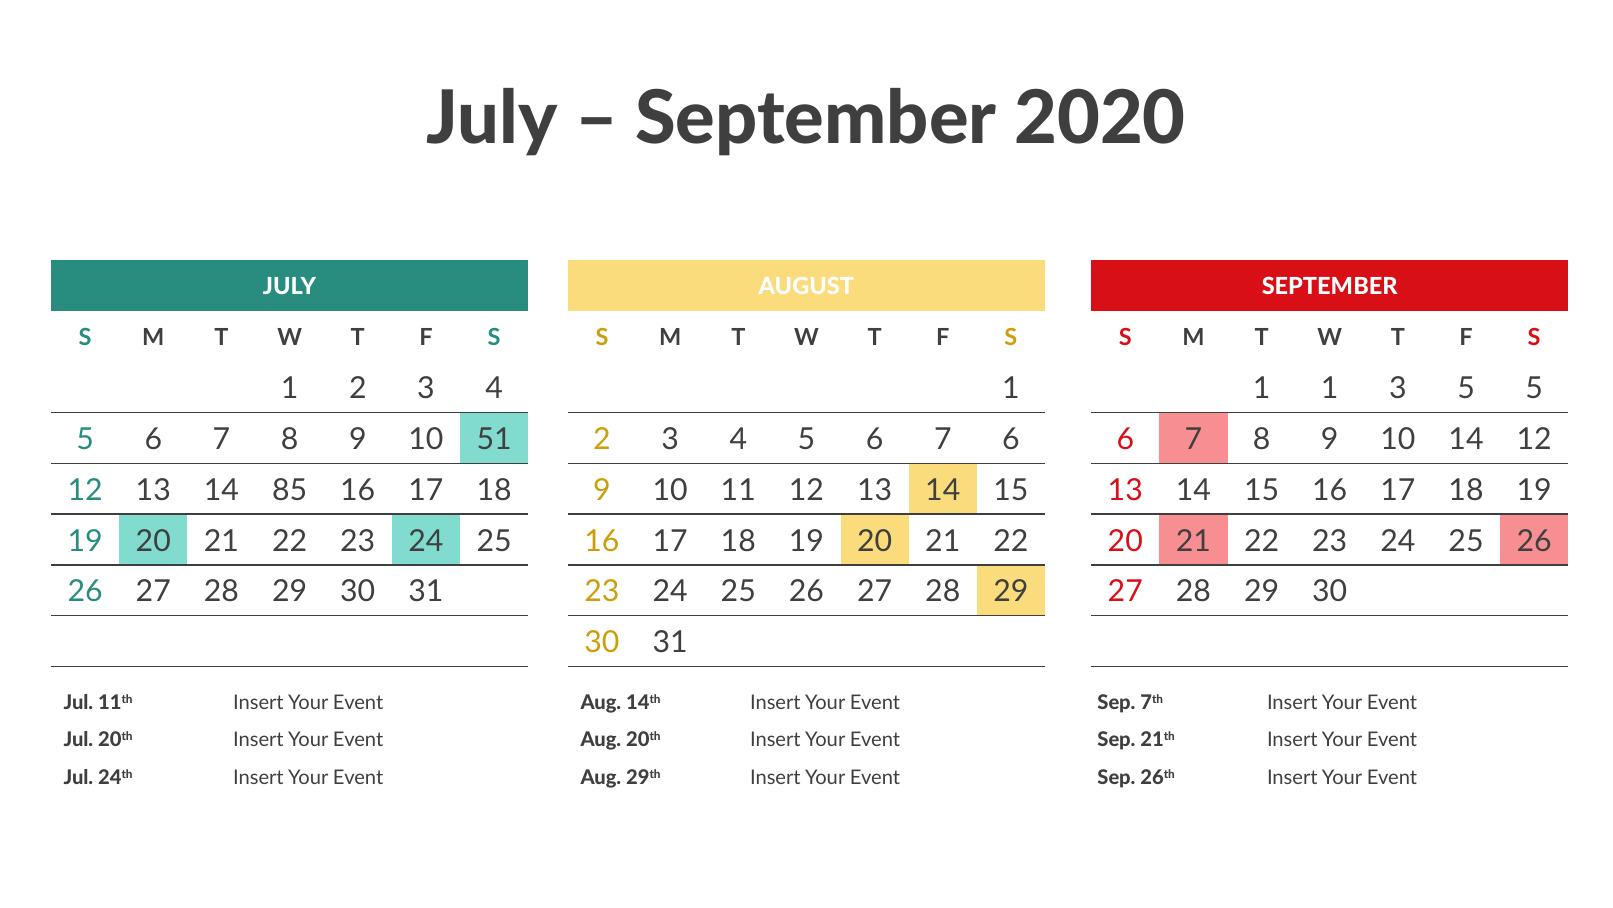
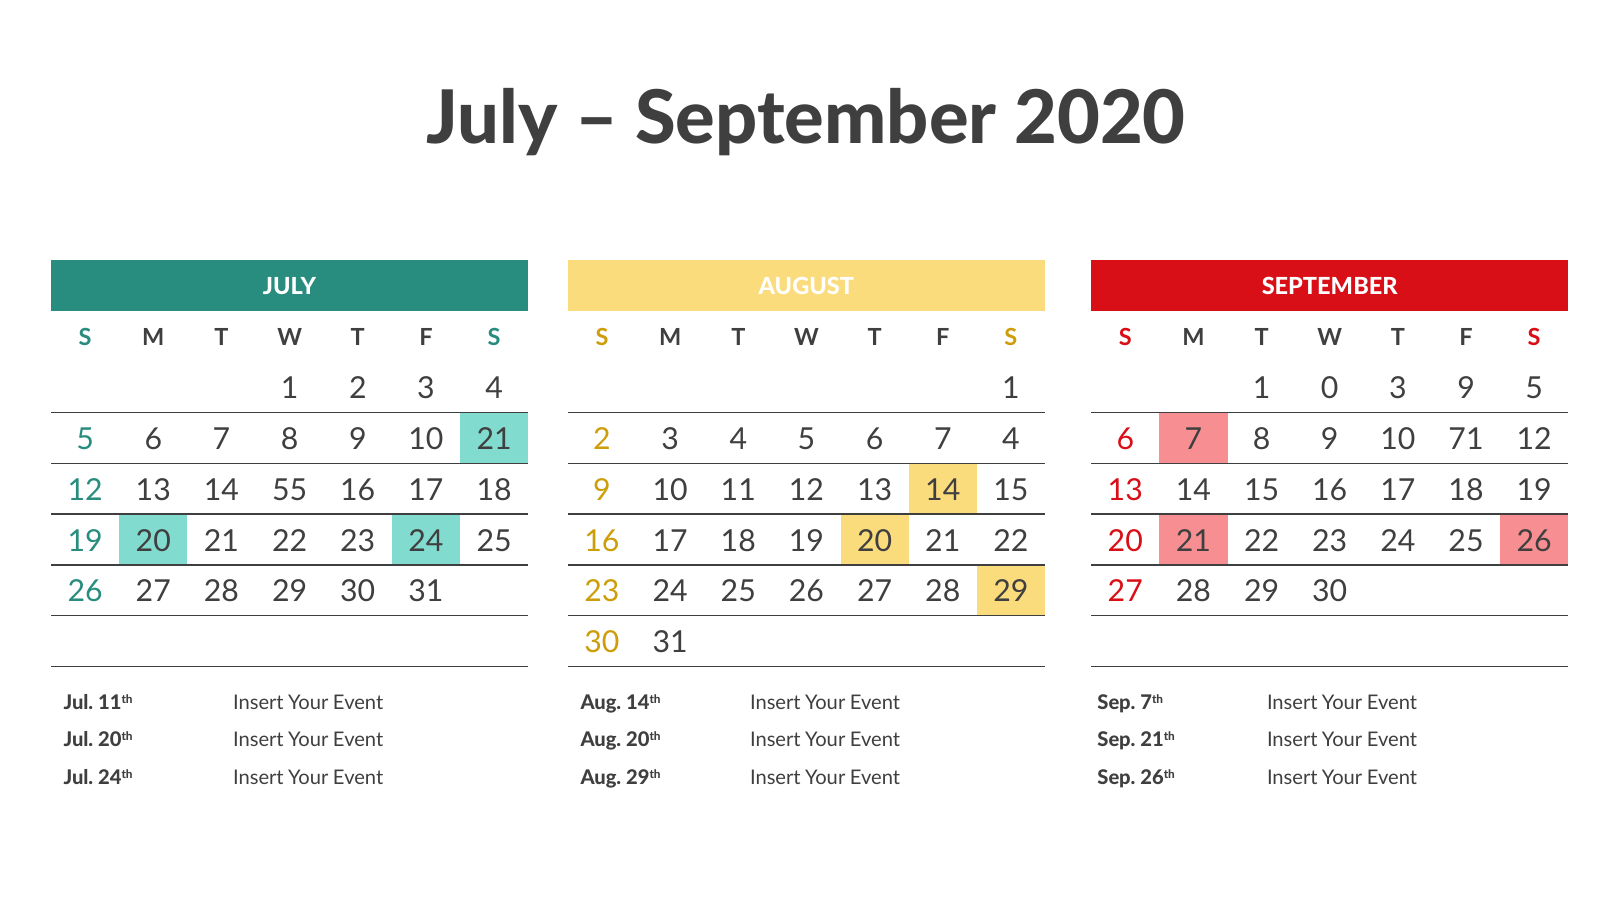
1 1: 1 -> 0 (1330, 389)
3 5: 5 -> 9 (1466, 389)
10 51: 51 -> 21 (494, 439)
7 6: 6 -> 4 (1011, 439)
10 14: 14 -> 71 (1466, 439)
85: 85 -> 55 (290, 490)
